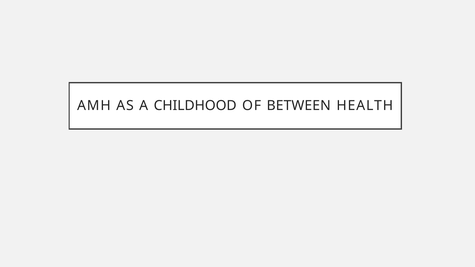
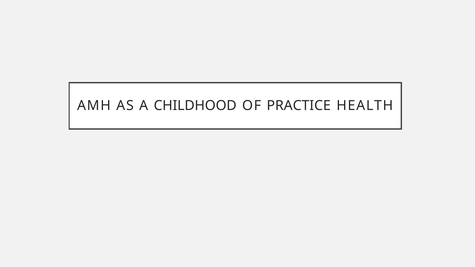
BETWEEN: BETWEEN -> PRACTICE (299, 106)
